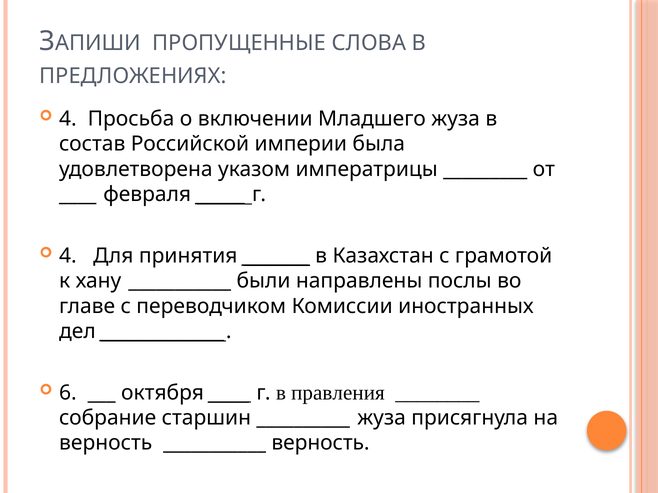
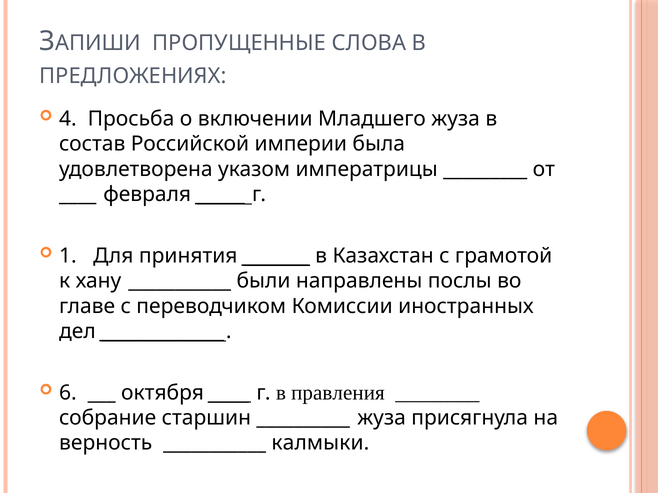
4: 4 -> 1 (68, 256)
верность: верность -> калмыки (320, 443)
